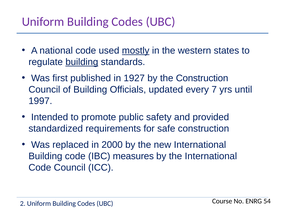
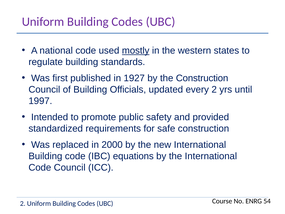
building underline: present -> none (82, 62)
every 7: 7 -> 2 (214, 89)
measures: measures -> equations (133, 156)
